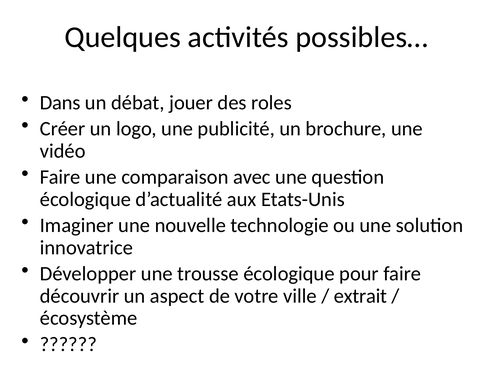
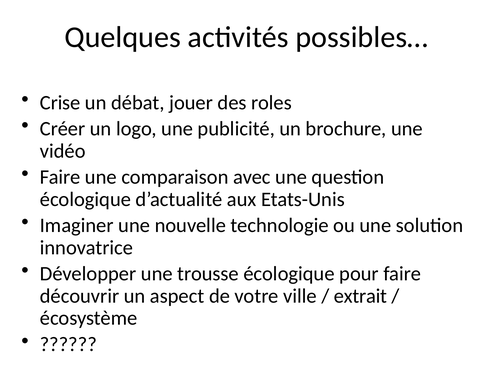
Dans: Dans -> Crise (60, 102)
